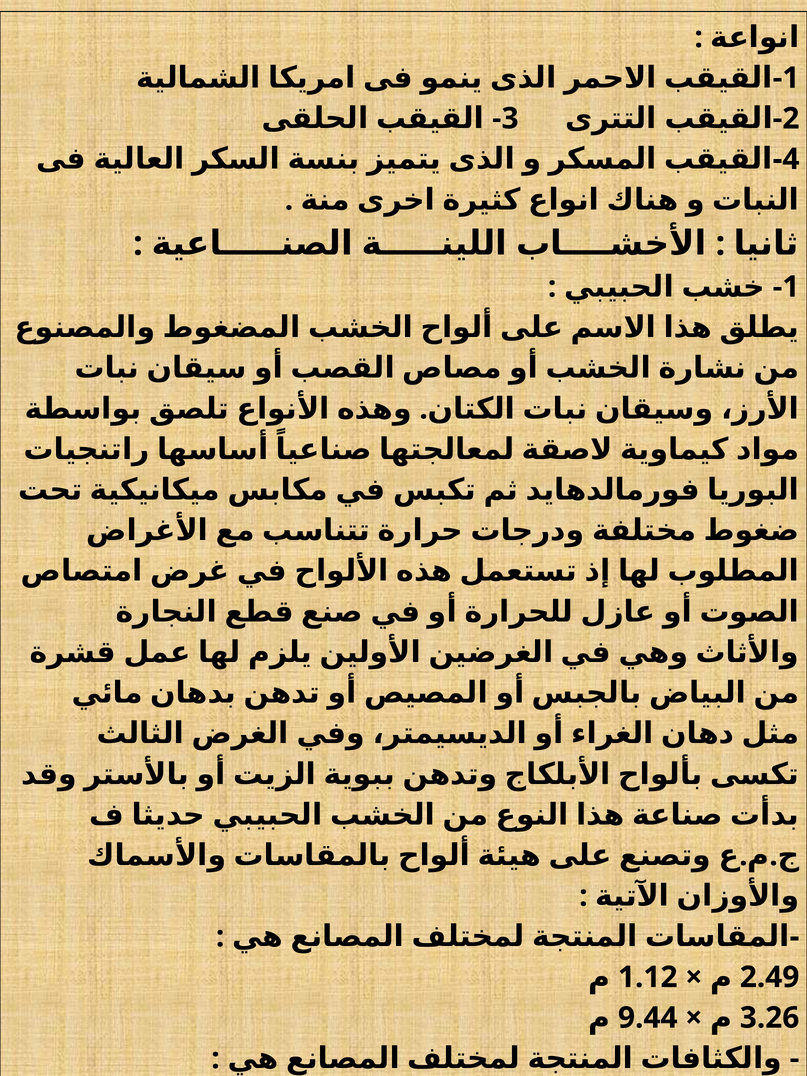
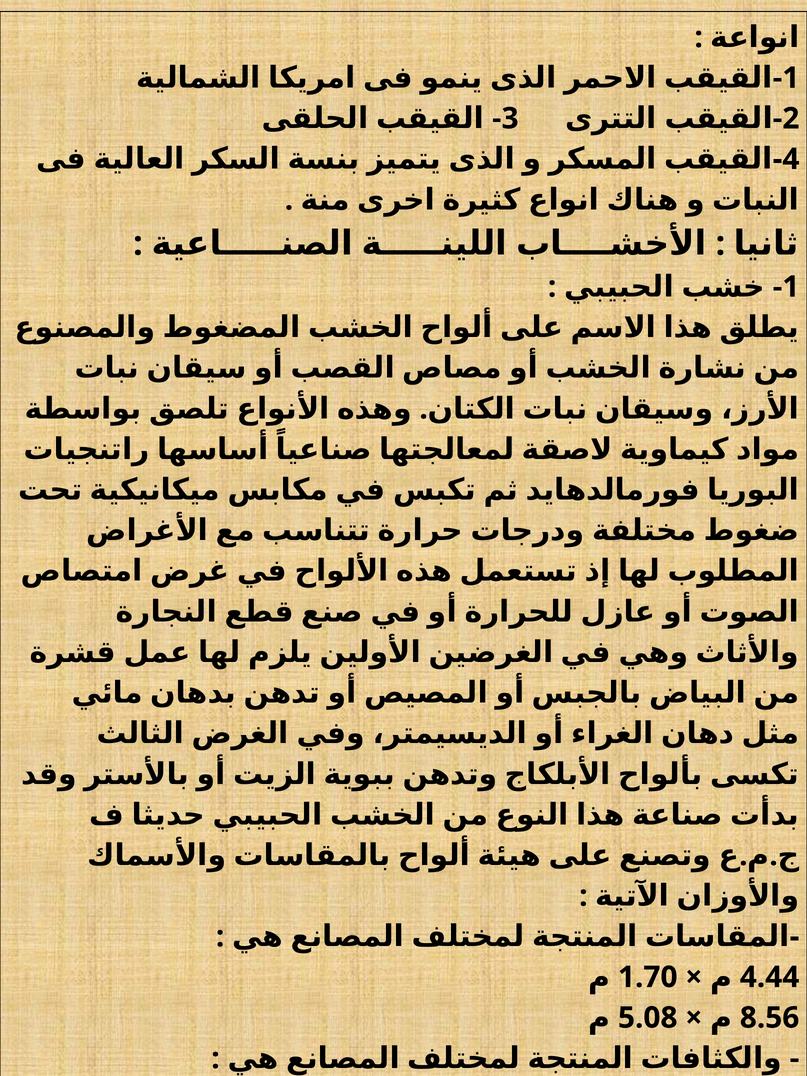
1.12: 1.12 -> 1.70 (648, 977)
2.49: 2.49 -> 4.44 (770, 977)
9.44: 9.44 -> 5.08 (648, 1018)
3.26: 3.26 -> 8.56 (770, 1018)
